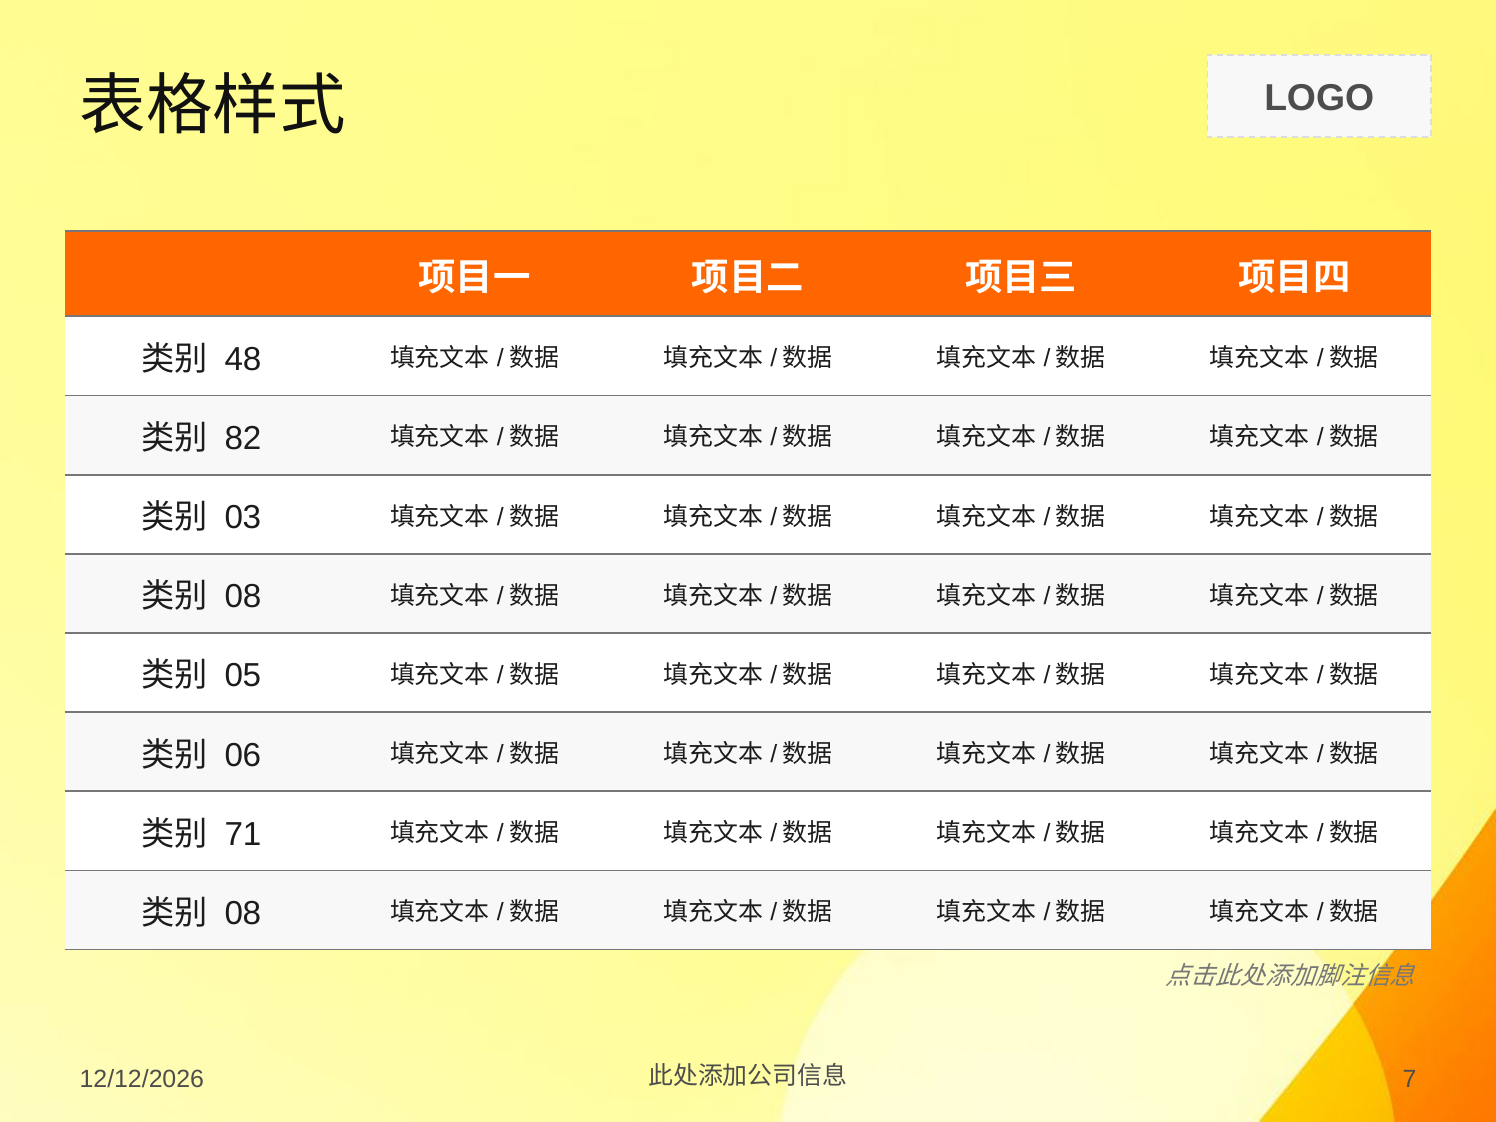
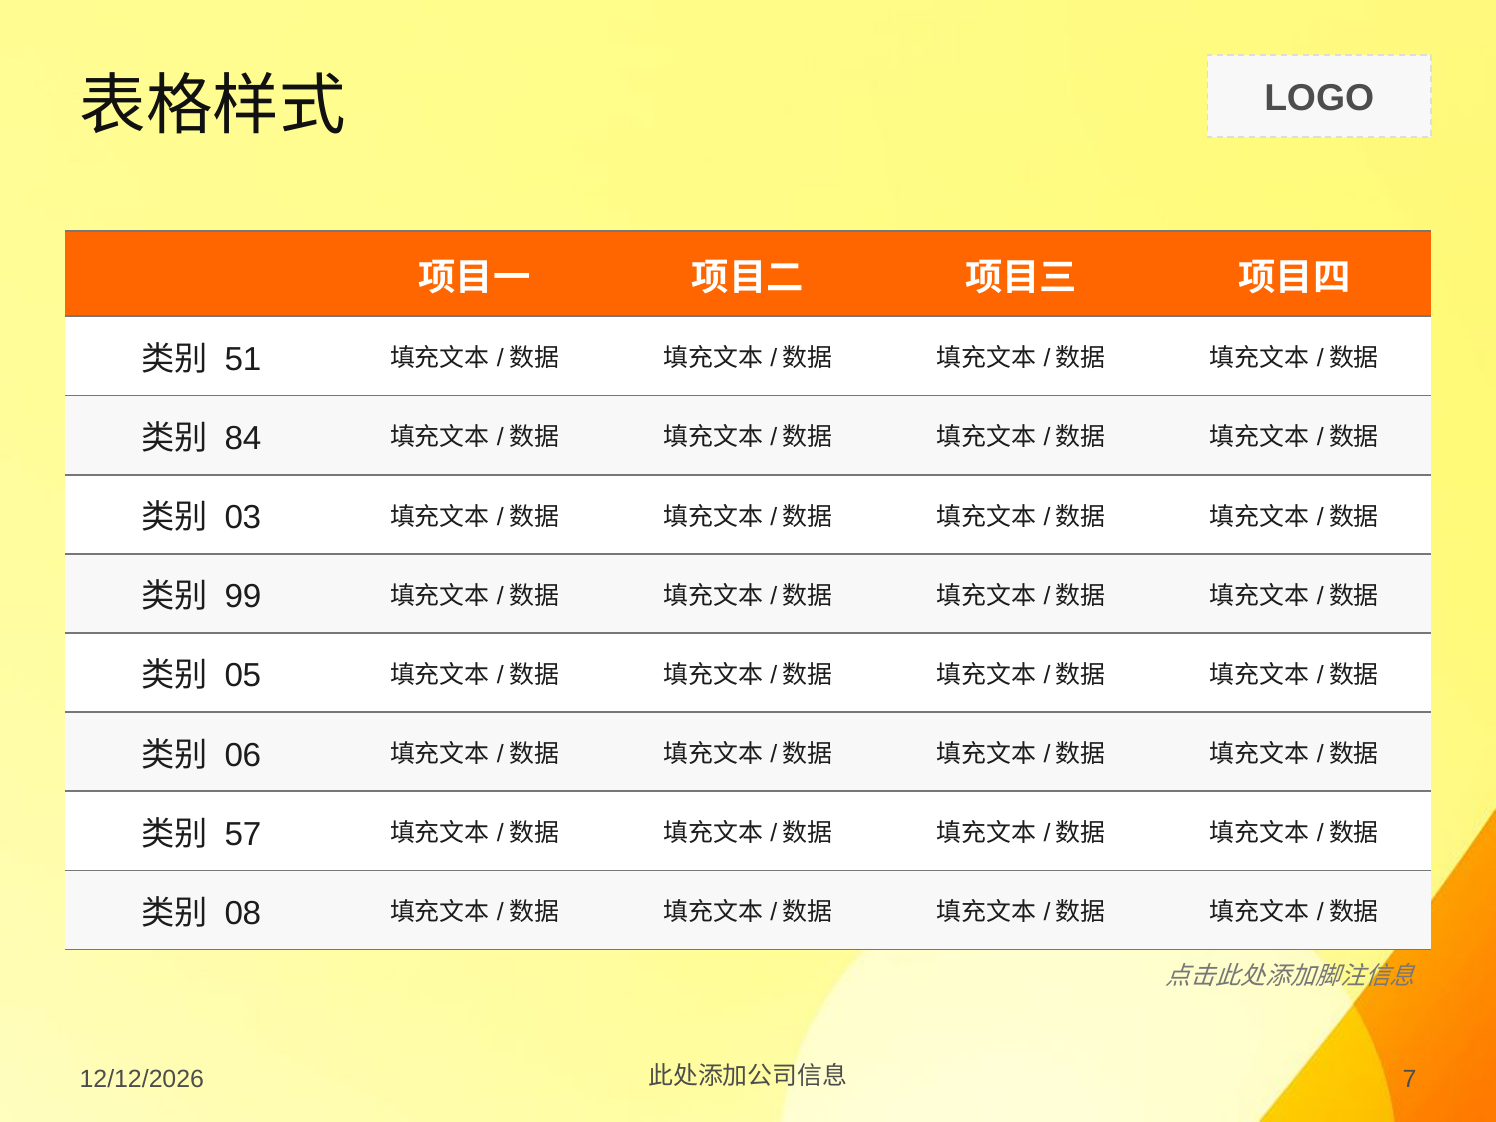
48: 48 -> 51 (243, 359)
82: 82 -> 84 (243, 439)
08: 08 -> 99 (243, 597)
71: 71 -> 57 (243, 834)
